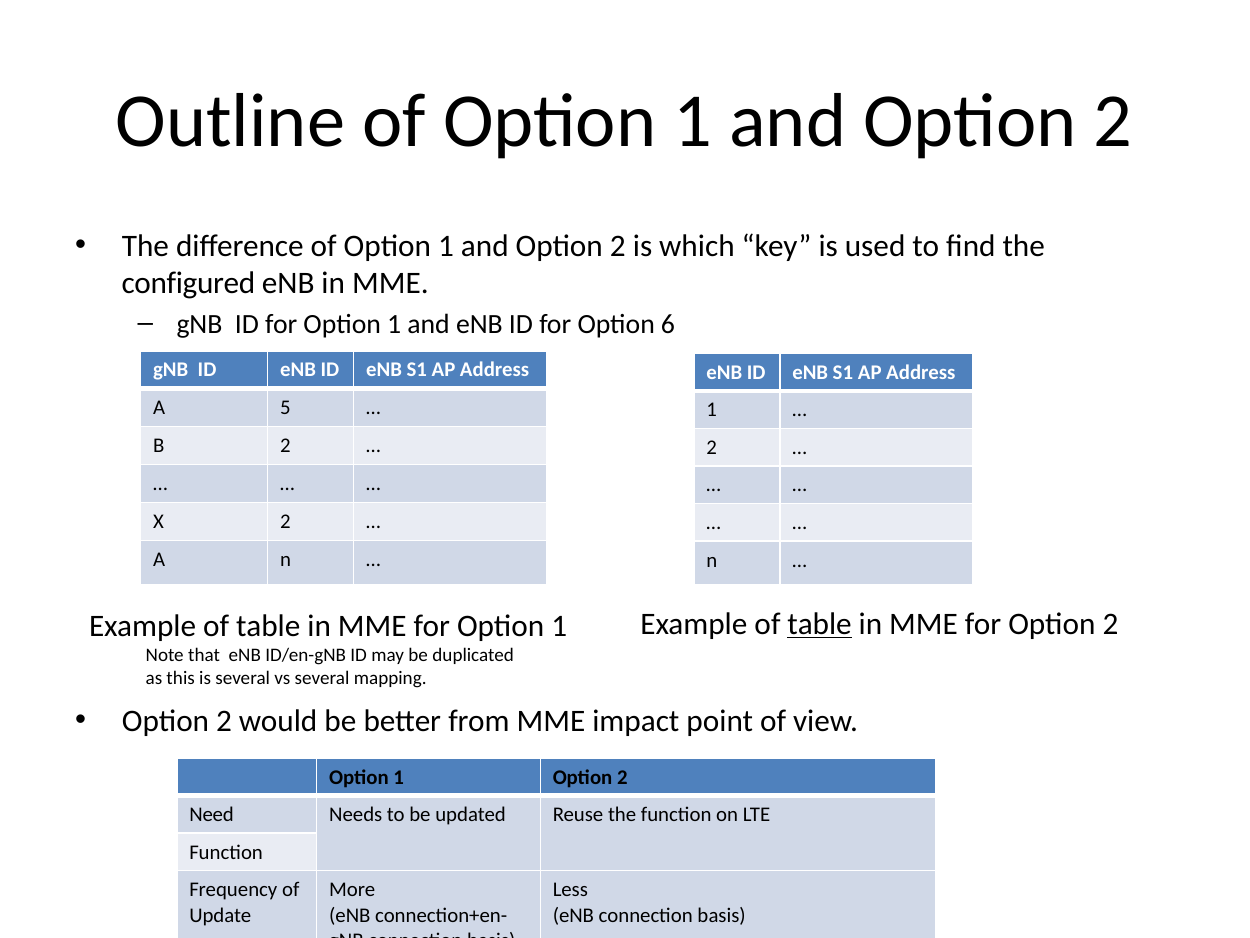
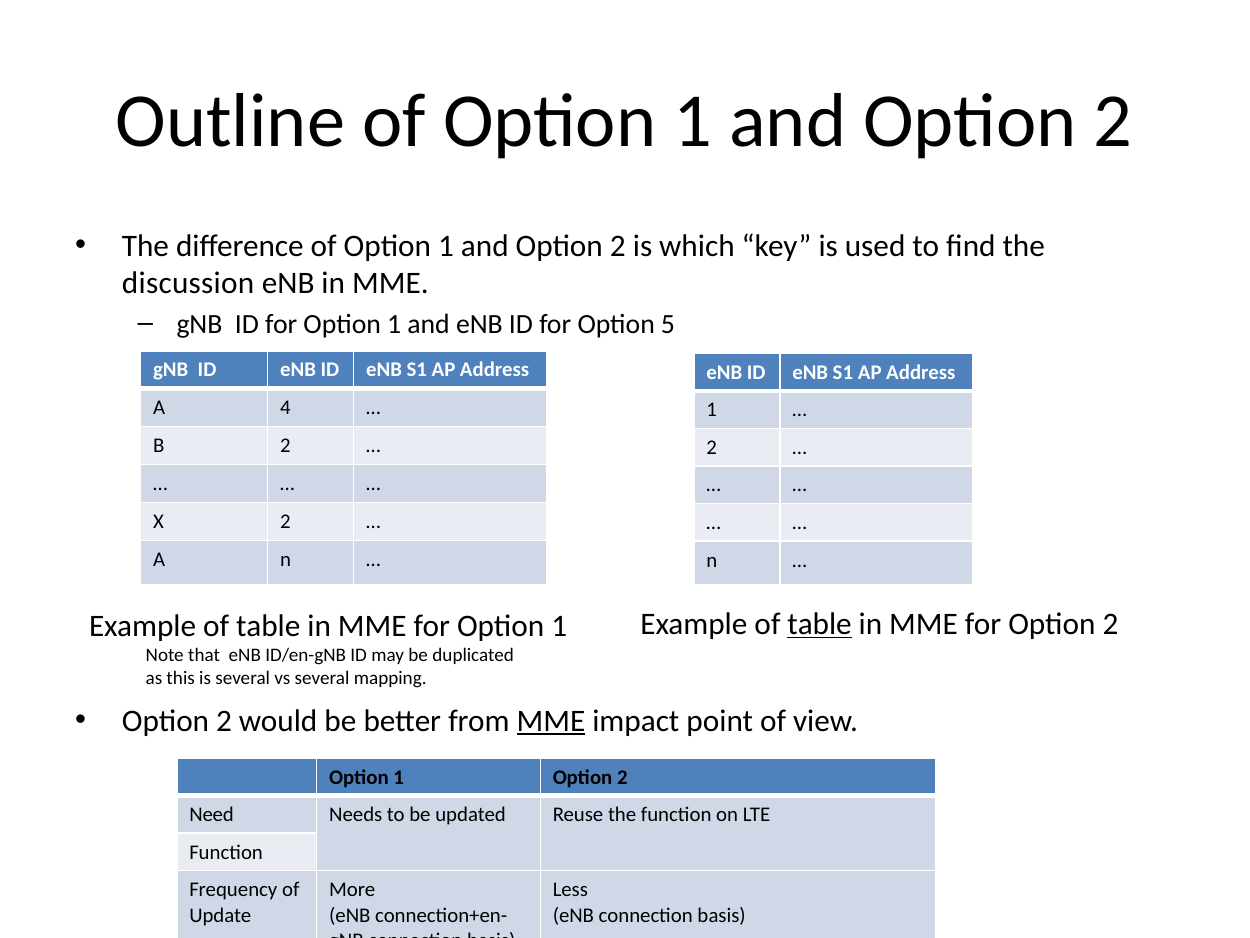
configured: configured -> discussion (188, 283)
6: 6 -> 5 (668, 324)
5: 5 -> 4 (285, 408)
MME underline: none -> present (551, 720)
